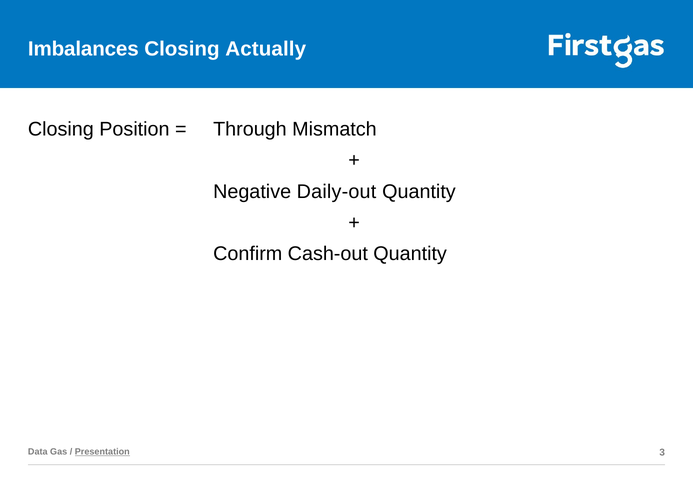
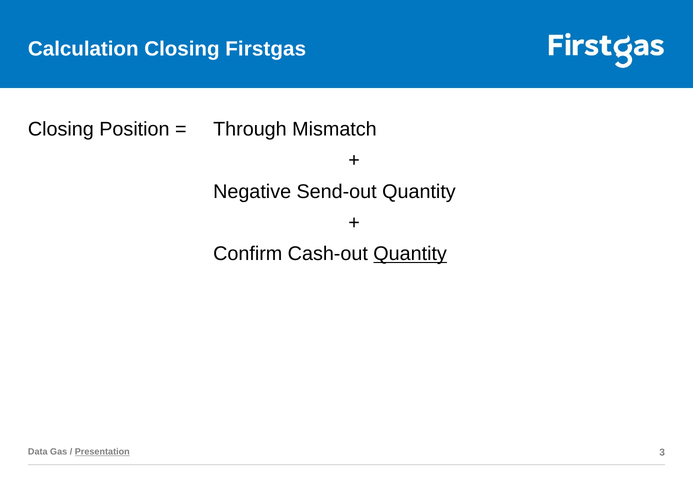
Imbalances: Imbalances -> Calculation (83, 49)
Actually: Actually -> Firstgas (266, 49)
Daily-out: Daily-out -> Send-out (337, 192)
Quantity underline: none -> present (410, 254)
